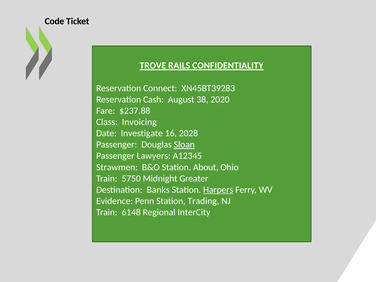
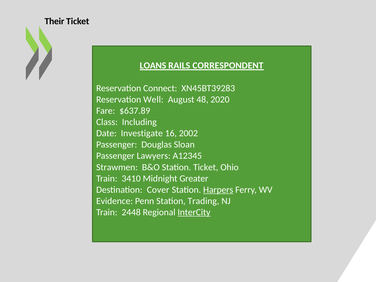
Code: Code -> Their (54, 21)
TROVE: TROVE -> LOANS (153, 66)
CONFIDENTIALITY: CONFIDENTIALITY -> CORRESPONDENT (228, 66)
Cash: Cash -> Well (153, 99)
38: 38 -> 48 (202, 99)
$237.88: $237.88 -> $637.89 (135, 111)
Invoicing: Invoicing -> Including (139, 122)
2028: 2028 -> 2002 (188, 133)
Sloan underline: present -> none (184, 145)
Station About: About -> Ticket (206, 167)
5750: 5750 -> 3410 (131, 178)
Banks: Banks -> Cover (158, 190)
6148: 6148 -> 2448 (131, 212)
InterCity underline: none -> present (194, 212)
